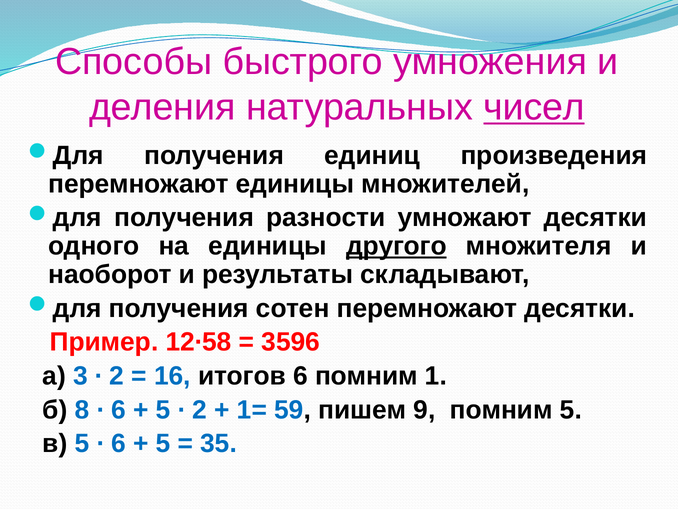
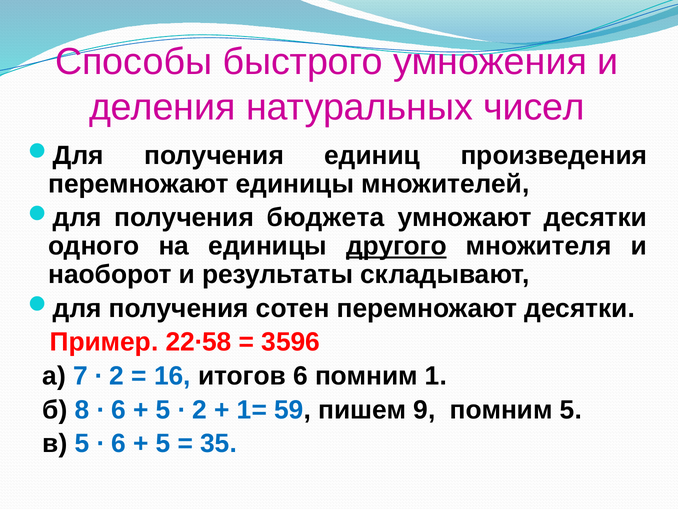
чисел underline: present -> none (534, 107)
разности: разности -> бюджета (326, 217)
12∙58: 12∙58 -> 22∙58 (199, 342)
3: 3 -> 7 (80, 376)
